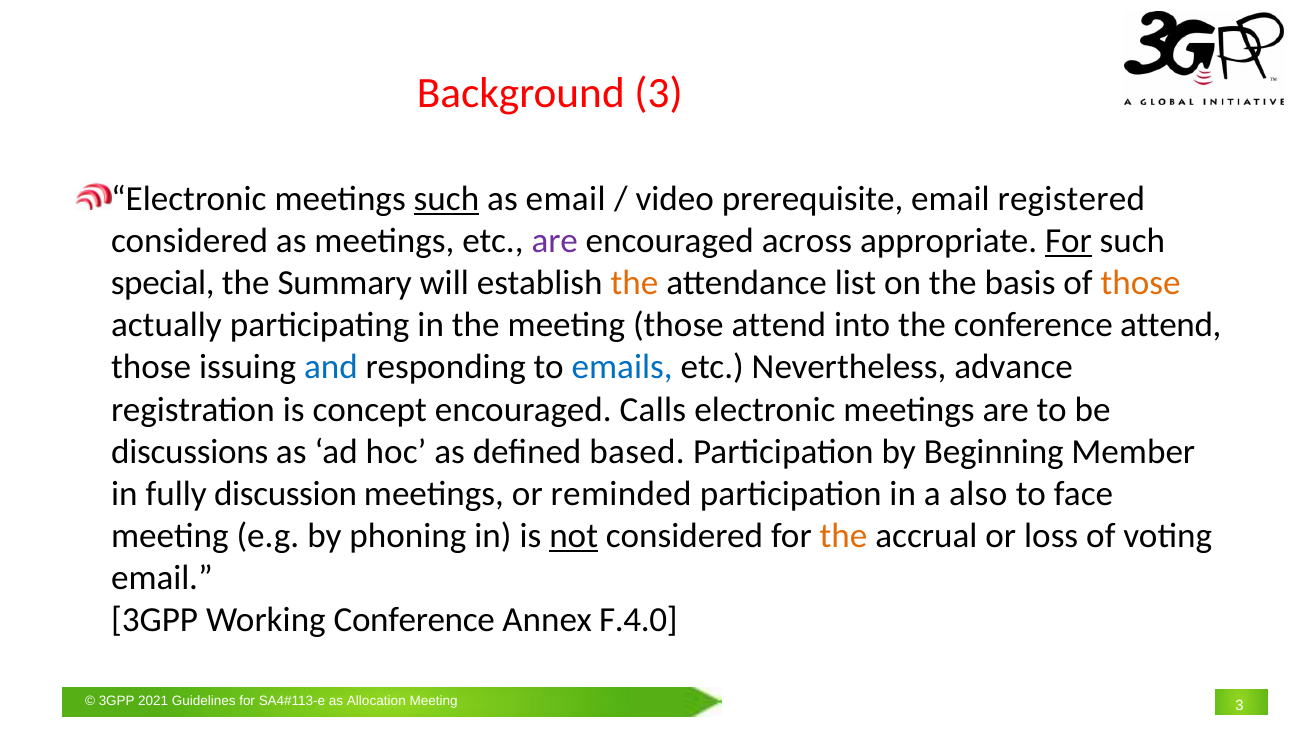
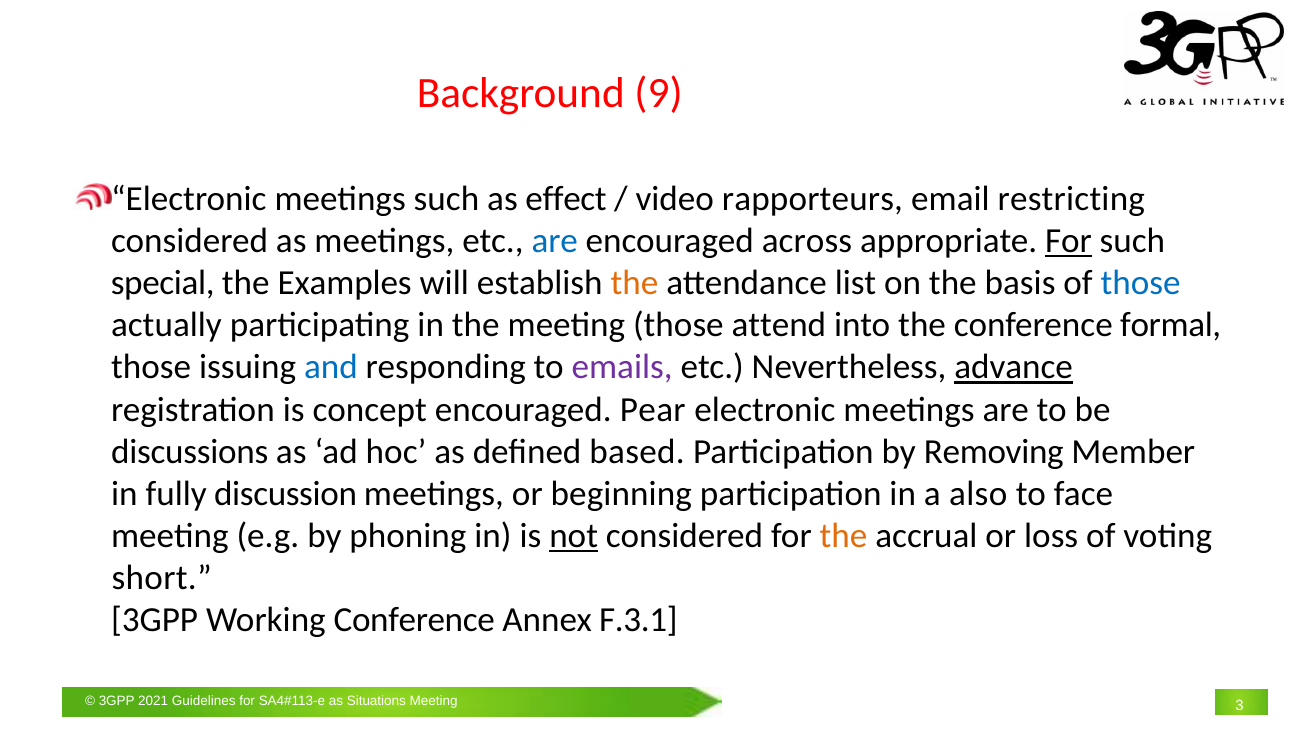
Background 3: 3 -> 9 (659, 93)
such underline: present -> none (446, 199)
as email: email -> effect (566, 199)
prerequisite: prerequisite -> rapporteurs (812, 199)
registered: registered -> restricting (1071, 199)
are colour: purple -> blue (555, 241)
Summary: Summary -> Examples (345, 283)
those colour: orange -> blue (1141, 283)
conference attend: attend -> formal (1171, 325)
emails colour: blue -> purple (622, 367)
advance underline: none -> present (1014, 367)
Calls: Calls -> Pear (653, 410)
Beginning: Beginning -> Removing (994, 452)
reminded: reminded -> beginning (621, 494)
email: email -> short (162, 578)
F.4.0: F.4.0 -> F.3.1 (638, 620)
Allocation: Allocation -> Situations (376, 702)
